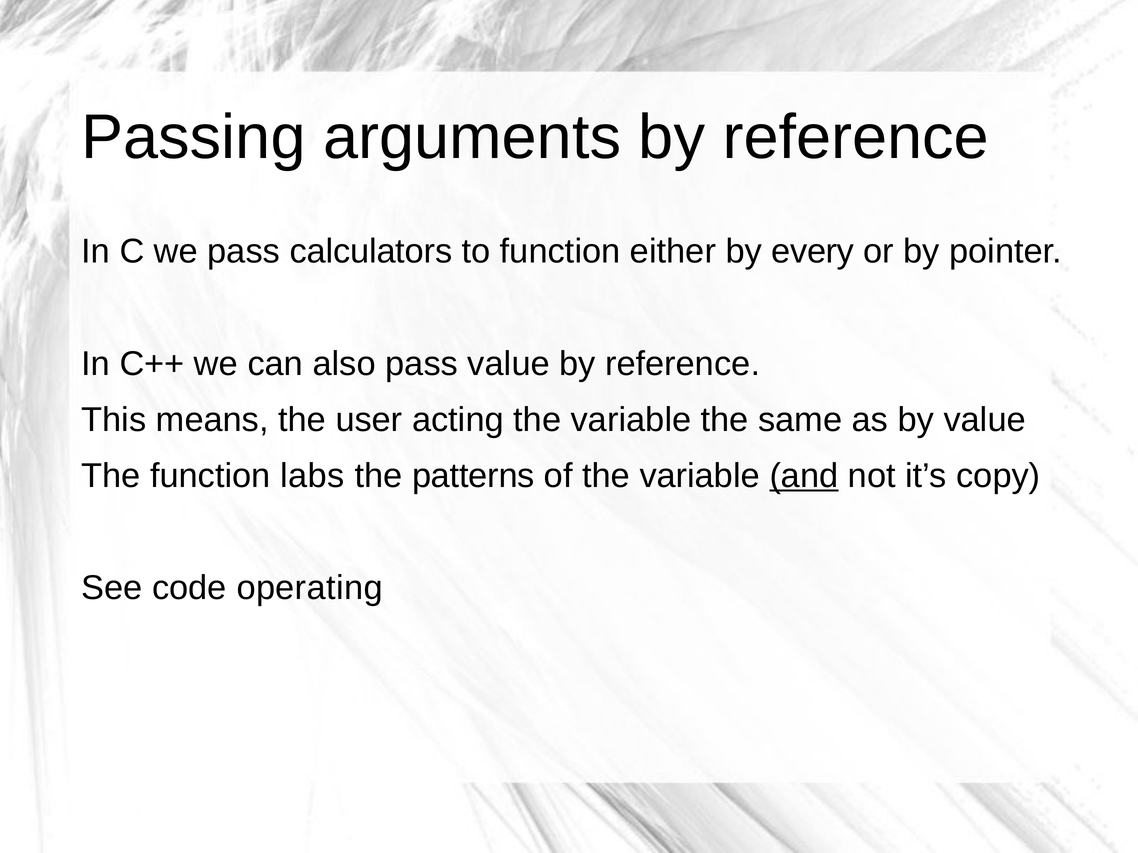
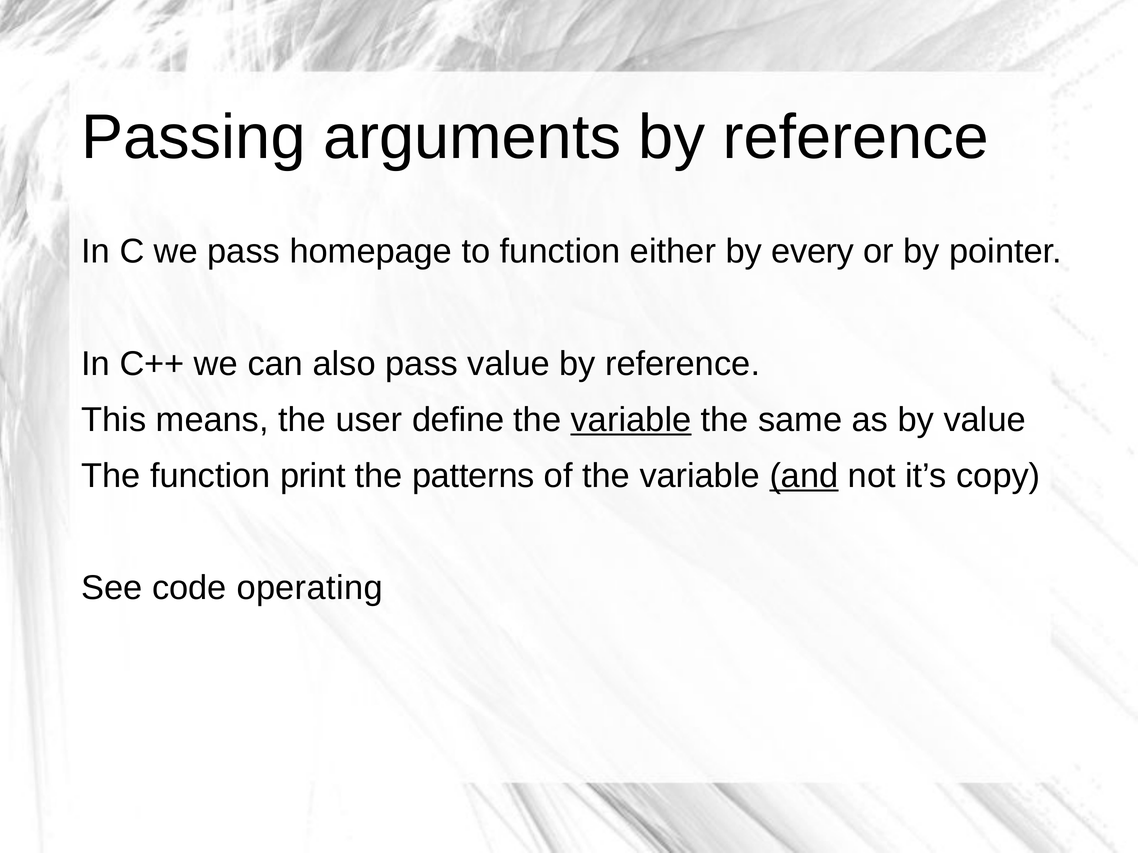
calculators: calculators -> homepage (371, 252)
acting: acting -> define (458, 420)
variable underline: none -> present (631, 420)
labs: labs -> print (313, 476)
